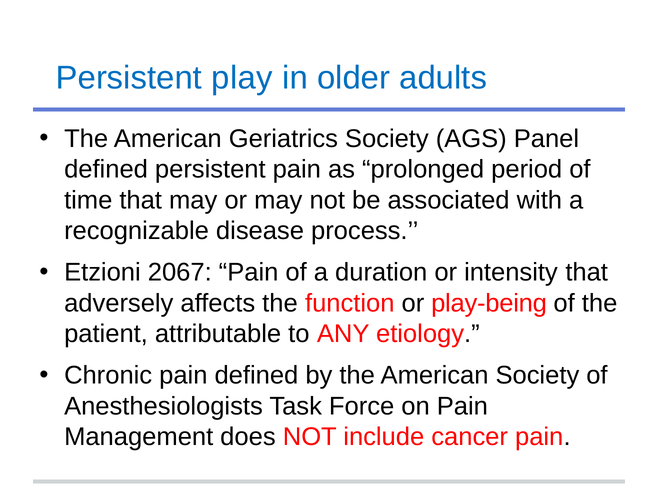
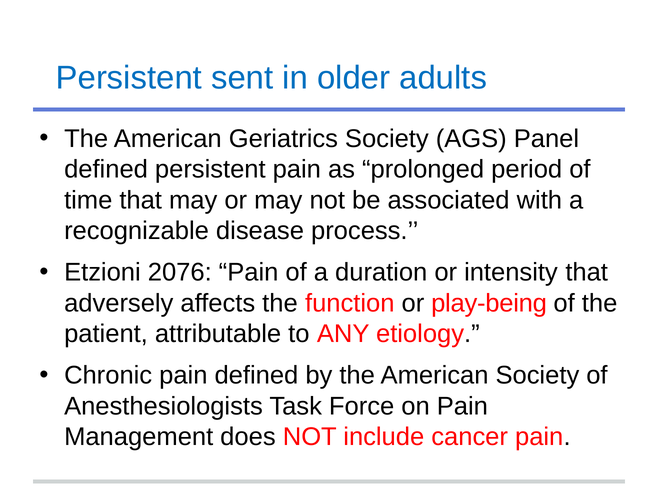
play: play -> sent (242, 78)
2067: 2067 -> 2076 (180, 273)
